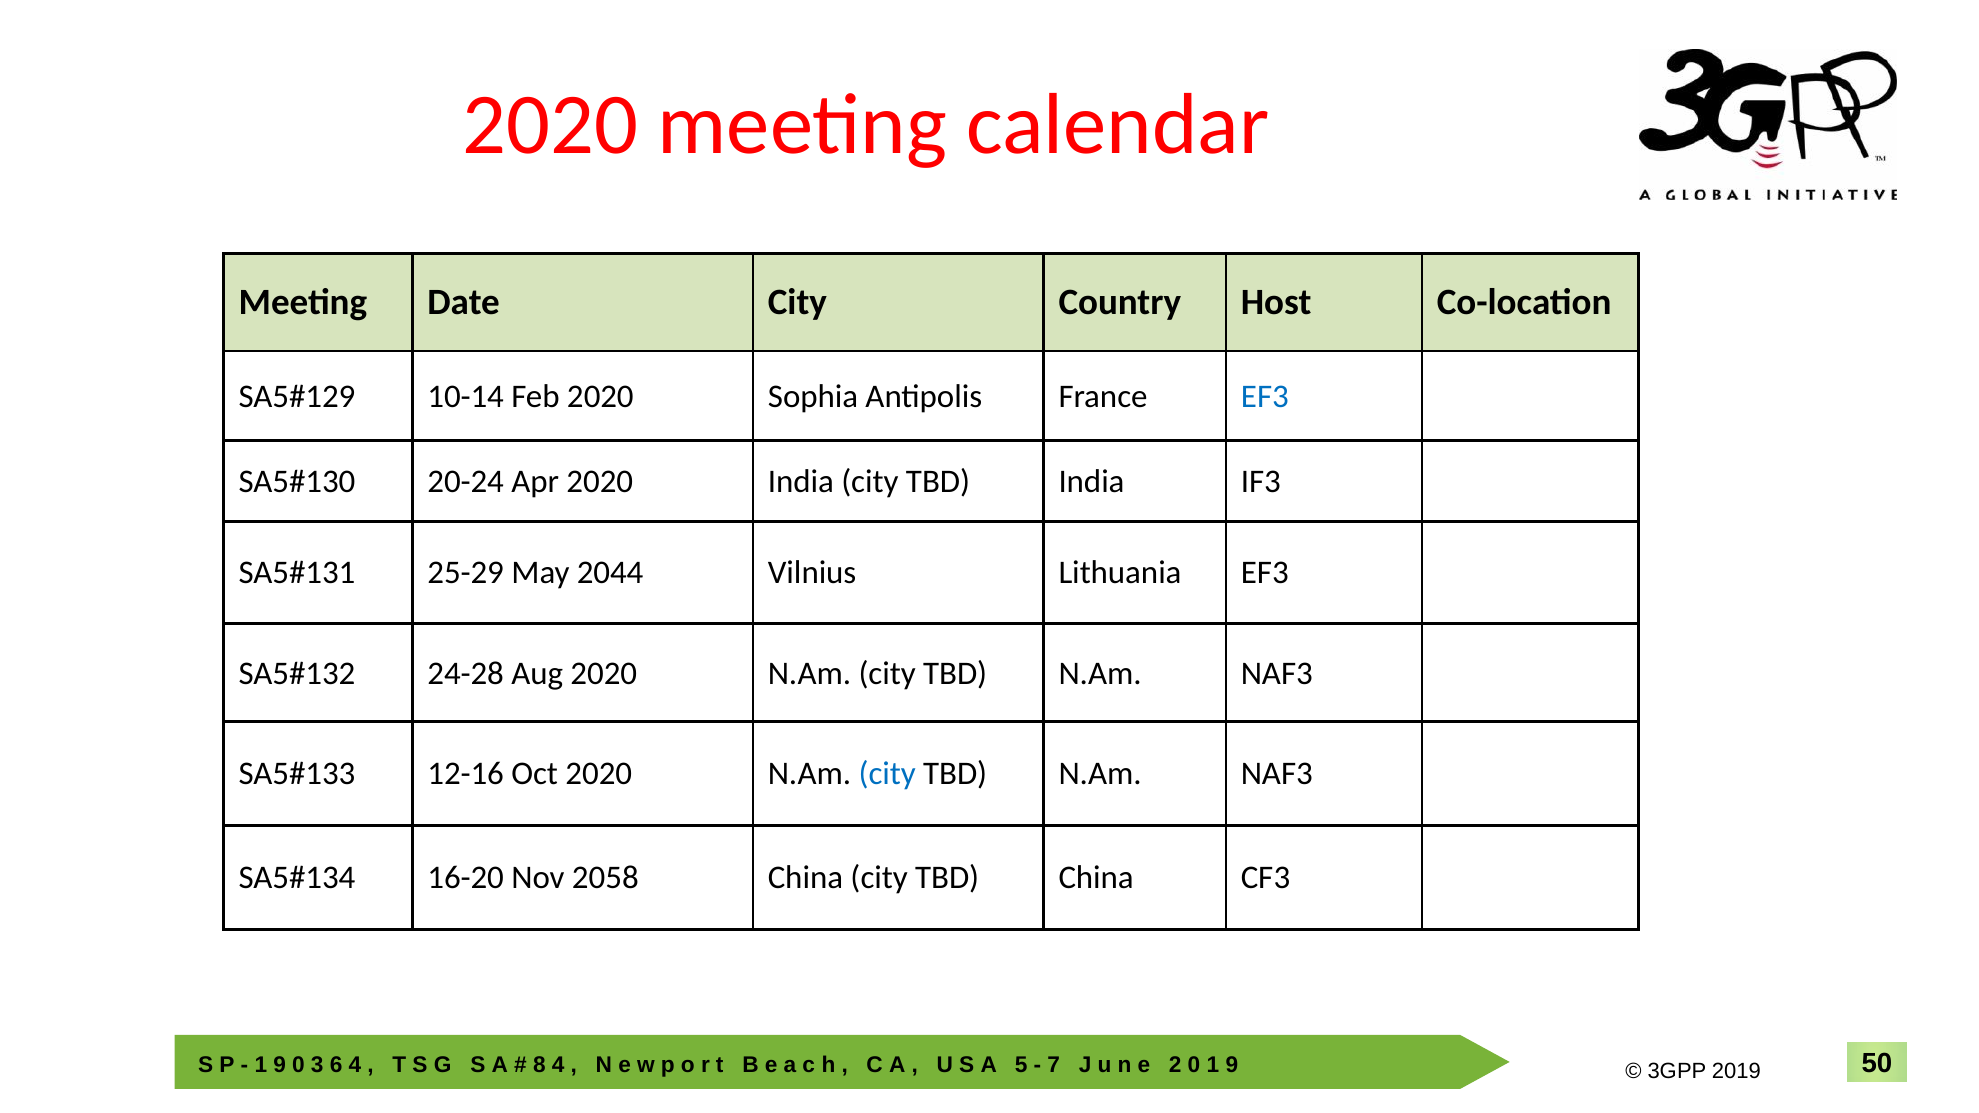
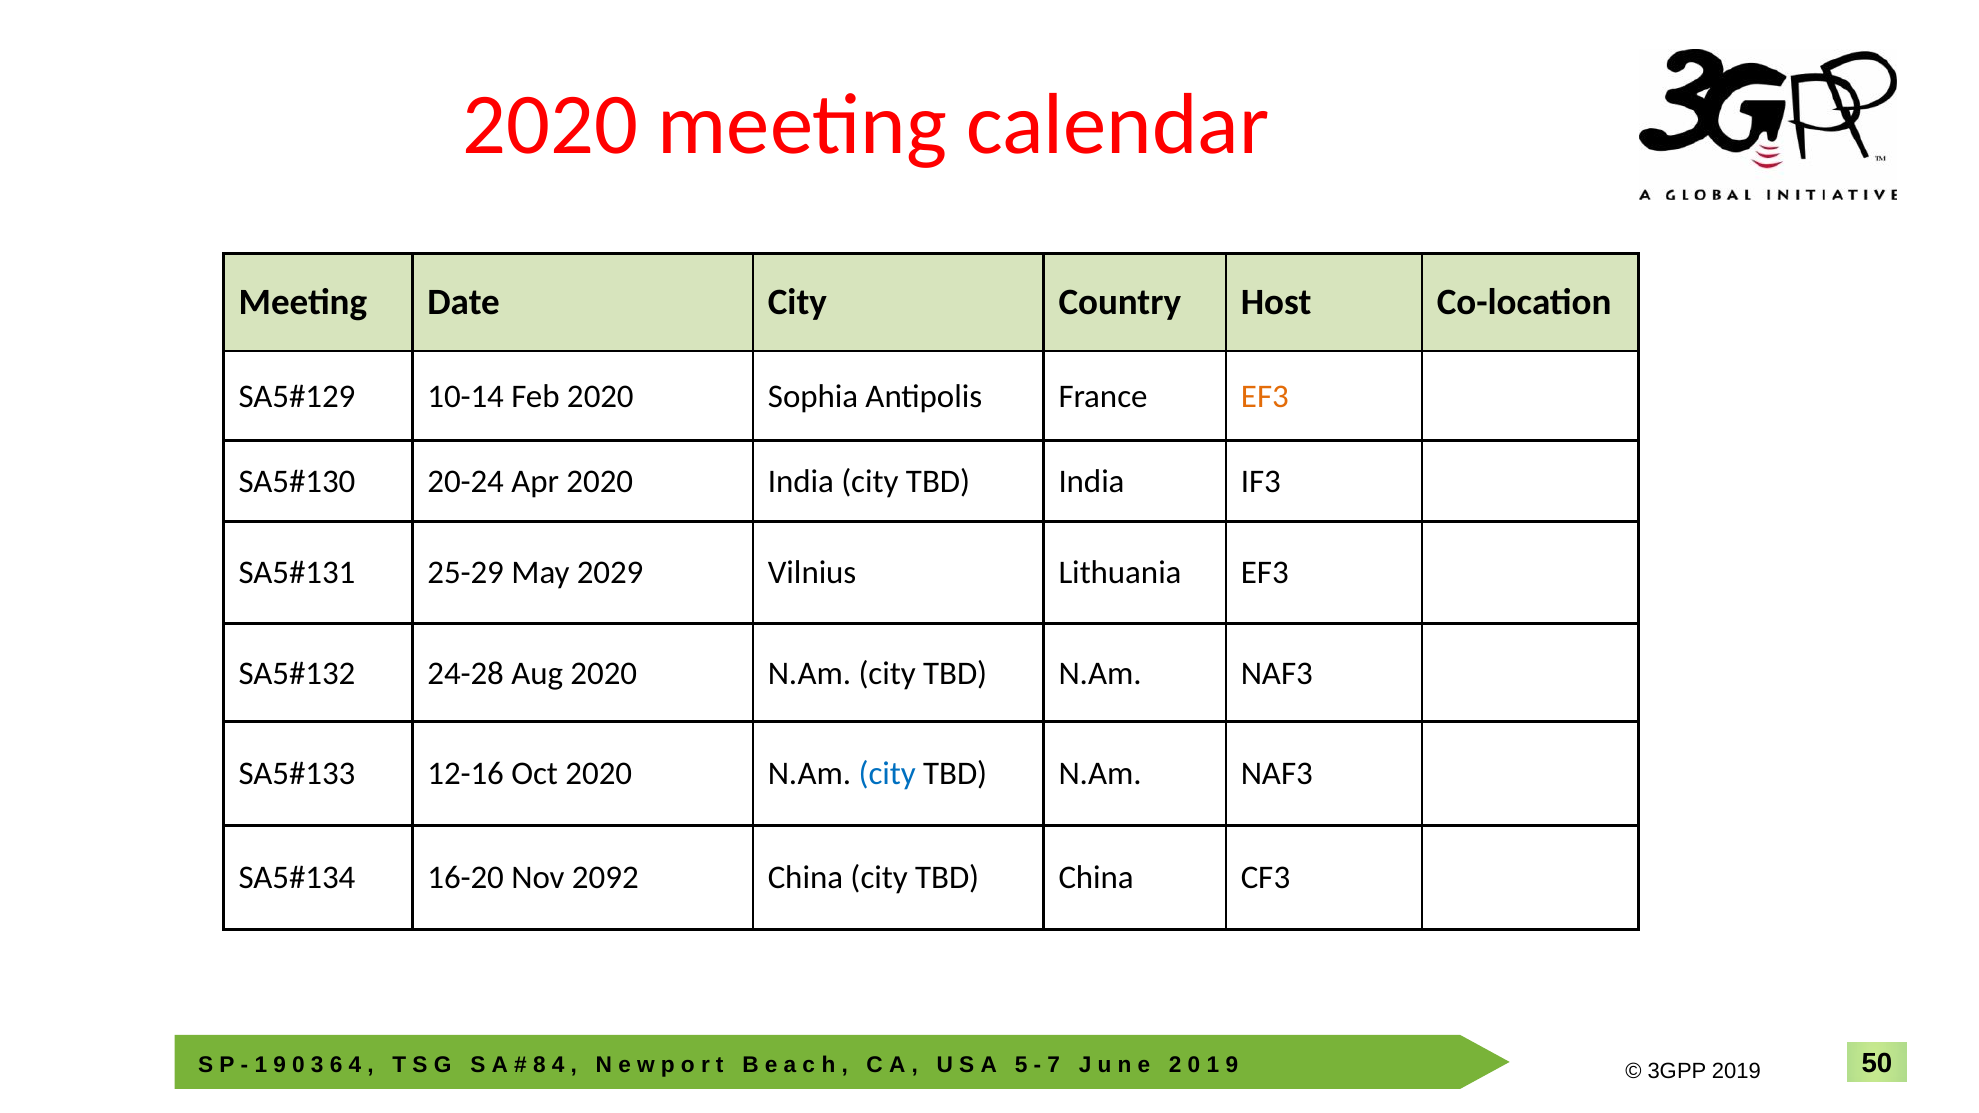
EF3 colour: blue -> orange (1265, 396)
2044: 2044 -> 2029 (610, 573)
2058: 2058 -> 2092 (605, 878)
